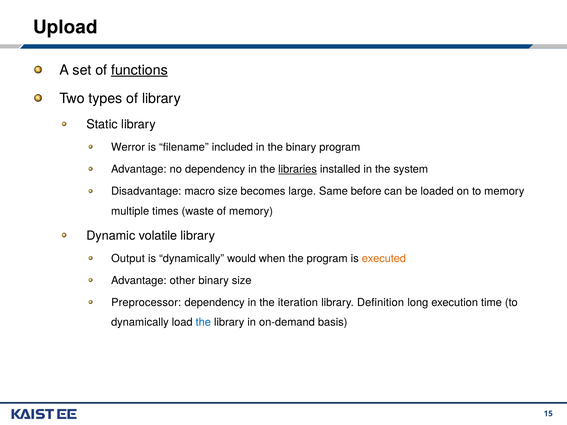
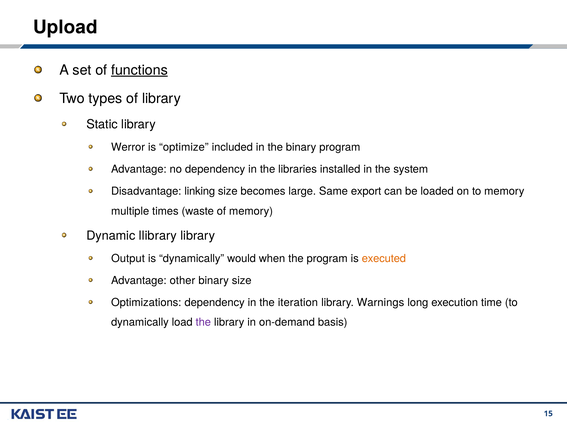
filename: filename -> optimize (184, 147)
libraries underline: present -> none (298, 169)
macro: macro -> linking (200, 191)
before: before -> export (366, 191)
volatile: volatile -> llibrary (158, 236)
Preprocessor: Preprocessor -> Optimizations (146, 303)
Definition: Definition -> Warnings (381, 303)
the colour: blue -> purple (203, 322)
